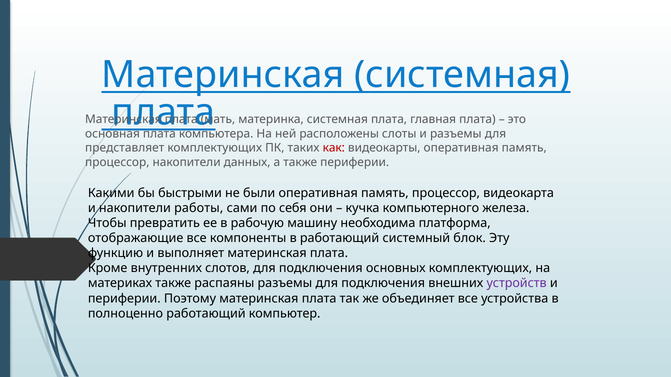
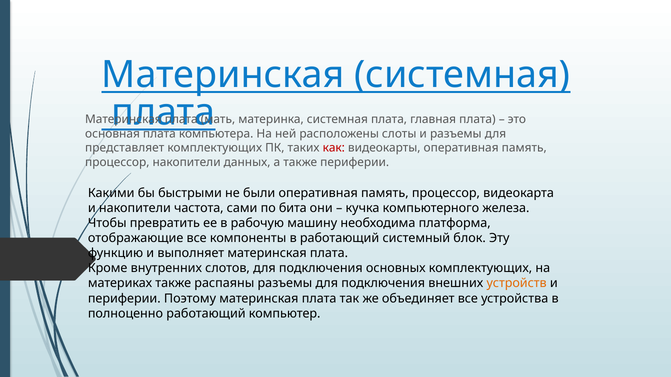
работы: работы -> частота (199, 208)
себя: себя -> бита (293, 208)
устройств colour: purple -> orange (517, 284)
